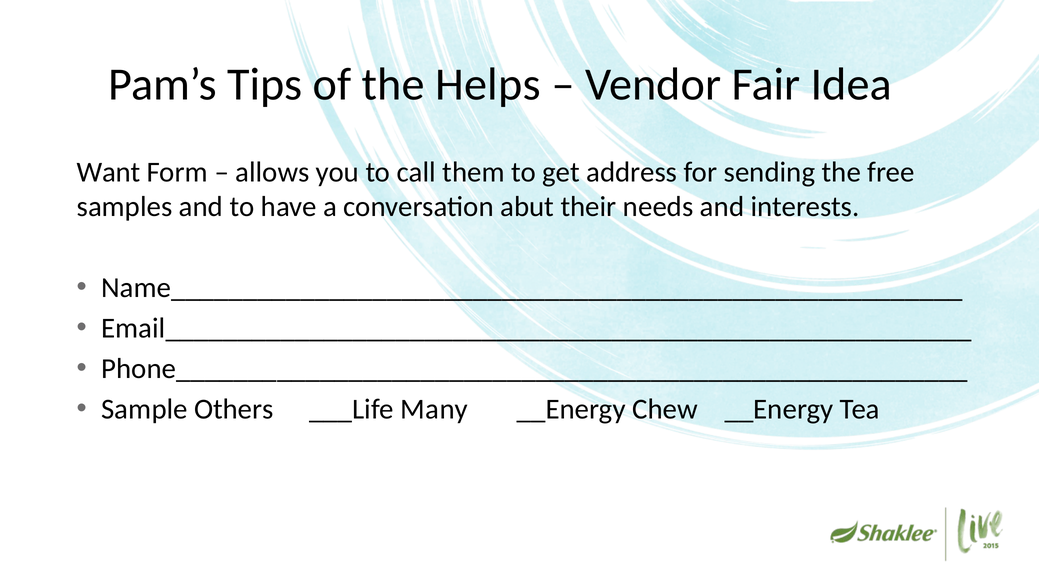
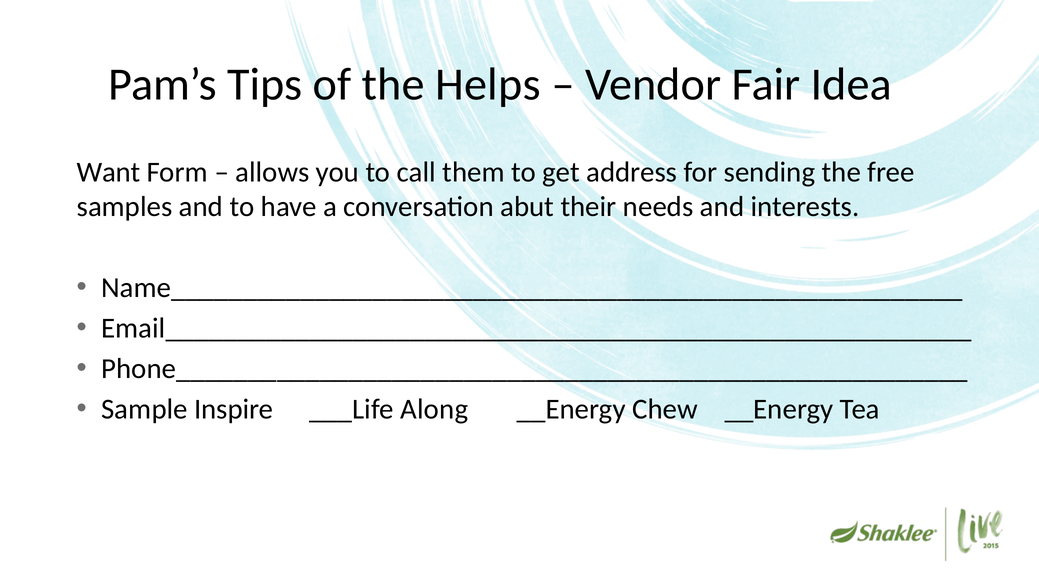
Others: Others -> Inspire (234, 409)
Many: Many -> Along (434, 409)
